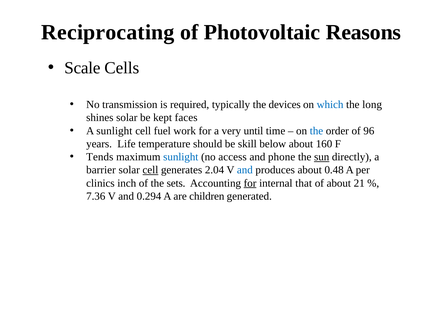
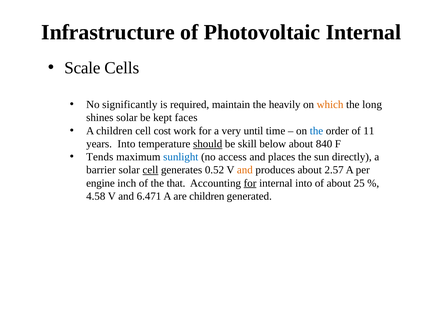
Reciprocating: Reciprocating -> Infrastructure (108, 32)
Photovoltaic Reasons: Reasons -> Internal (363, 32)
transmission: transmission -> significantly (130, 105)
typically: typically -> maintain (231, 105)
devices: devices -> heavily (285, 105)
which colour: blue -> orange (330, 105)
A sunlight: sunlight -> children (114, 131)
fuel: fuel -> cost (162, 131)
96: 96 -> 11 (369, 131)
years Life: Life -> Into (126, 144)
should underline: none -> present (208, 144)
160: 160 -> 840 (324, 144)
phone: phone -> places (282, 157)
sun underline: present -> none (322, 157)
2.04: 2.04 -> 0.52 (214, 170)
and colour: blue -> orange (245, 170)
0.48: 0.48 -> 2.57 (334, 170)
clinics: clinics -> engine (100, 184)
sets: sets -> that (176, 184)
internal that: that -> into (304, 184)
21: 21 -> 25 (359, 184)
7.36: 7.36 -> 4.58 (96, 197)
0.294: 0.294 -> 6.471 (149, 197)
